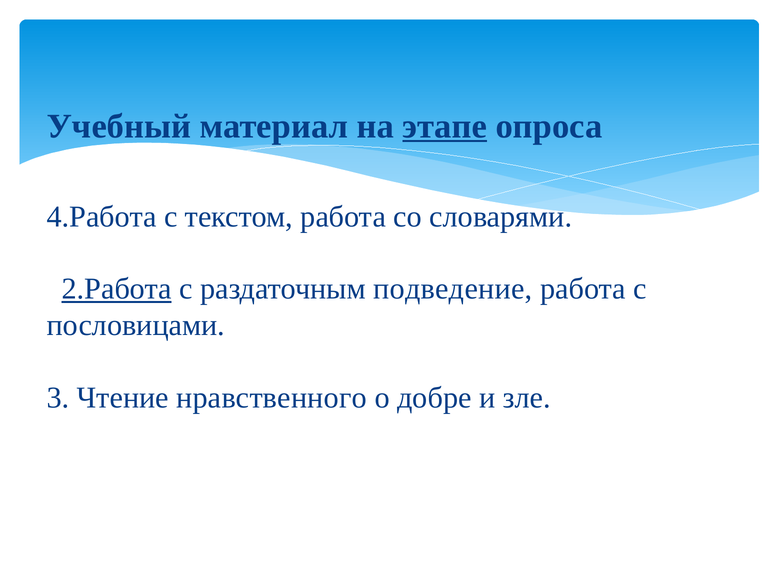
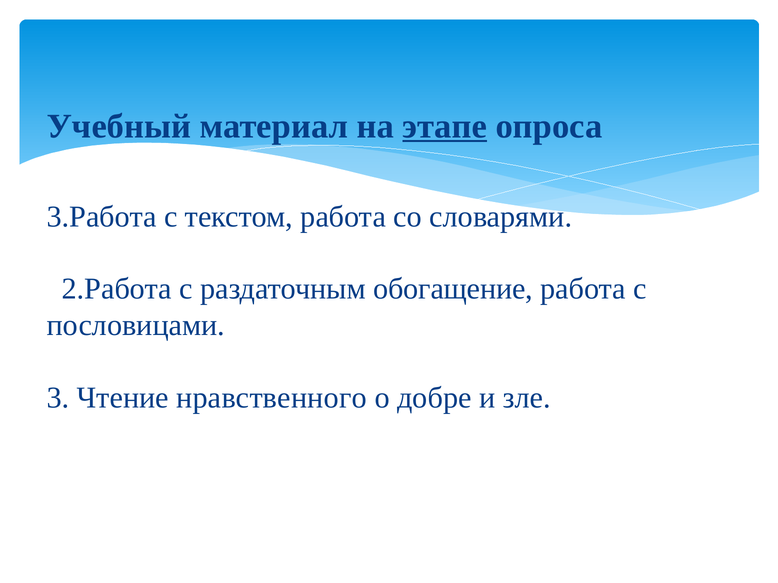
4.Работа: 4.Работа -> 3.Работа (102, 217)
2.Работа underline: present -> none (117, 289)
подведение: подведение -> обогащение (453, 289)
